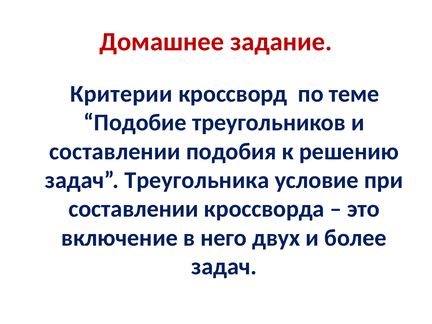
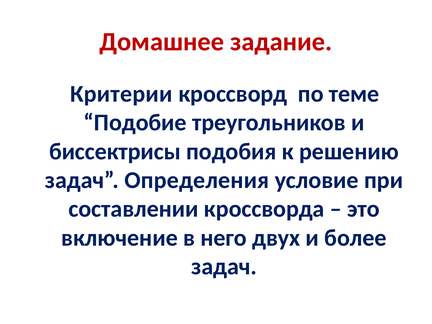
составлении: составлении -> биссектрисы (115, 151)
Треугольника: Треугольника -> Определения (197, 180)
